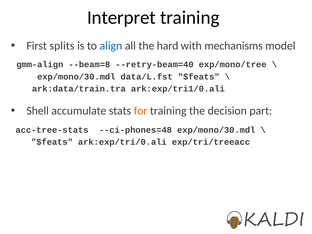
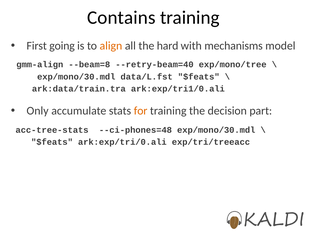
Interpret: Interpret -> Contains (121, 18)
splits: splits -> going (62, 46)
align colour: blue -> orange (111, 46)
Shell: Shell -> Only (38, 111)
